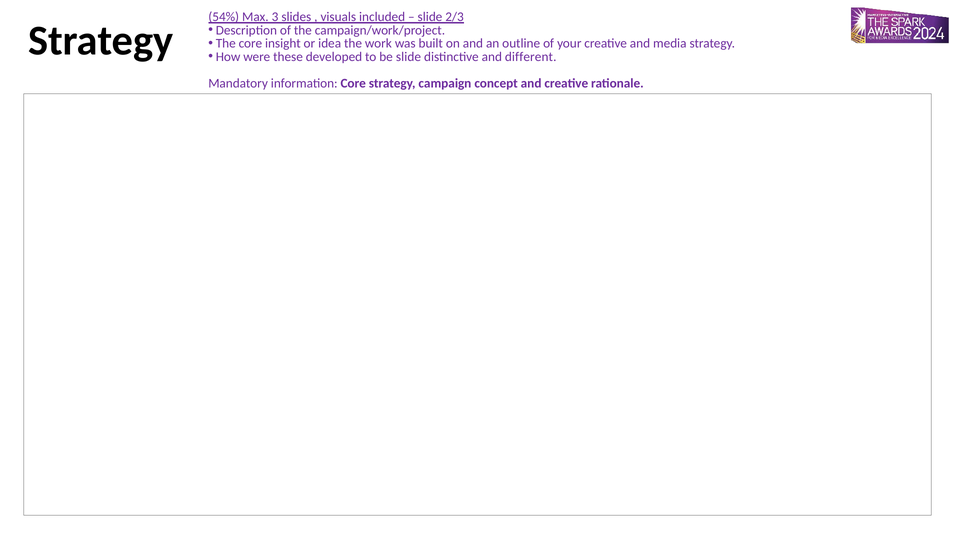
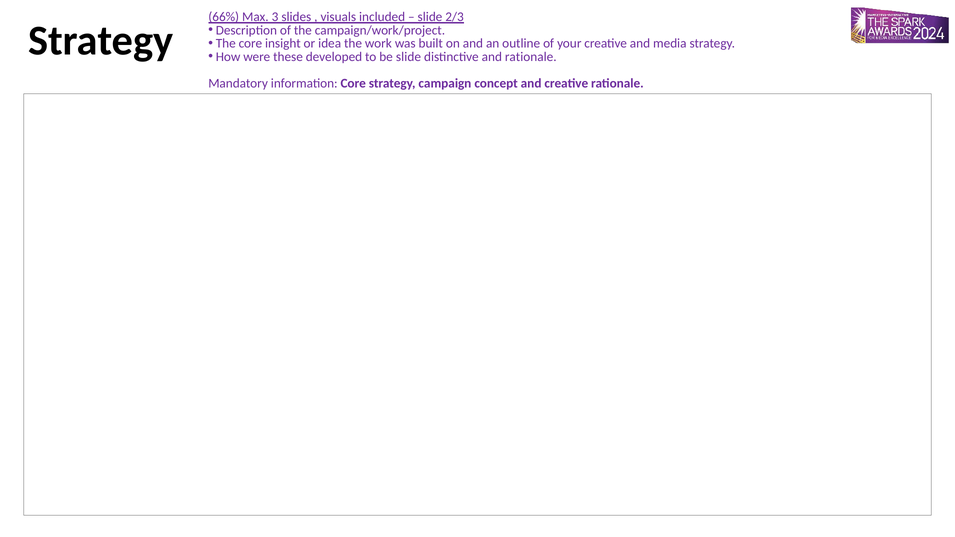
54%: 54% -> 66% (224, 17)
and different: different -> rationale (531, 57)
